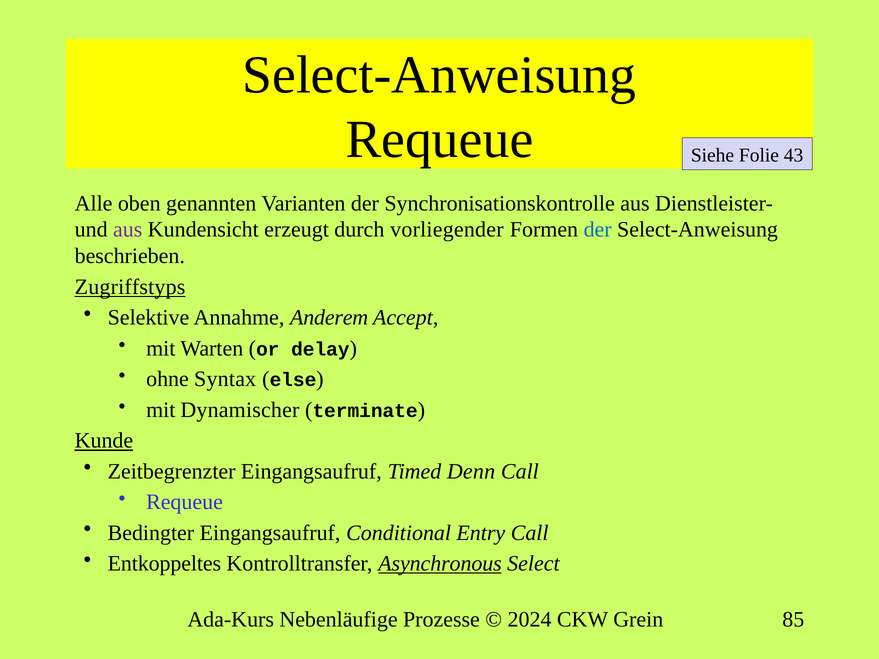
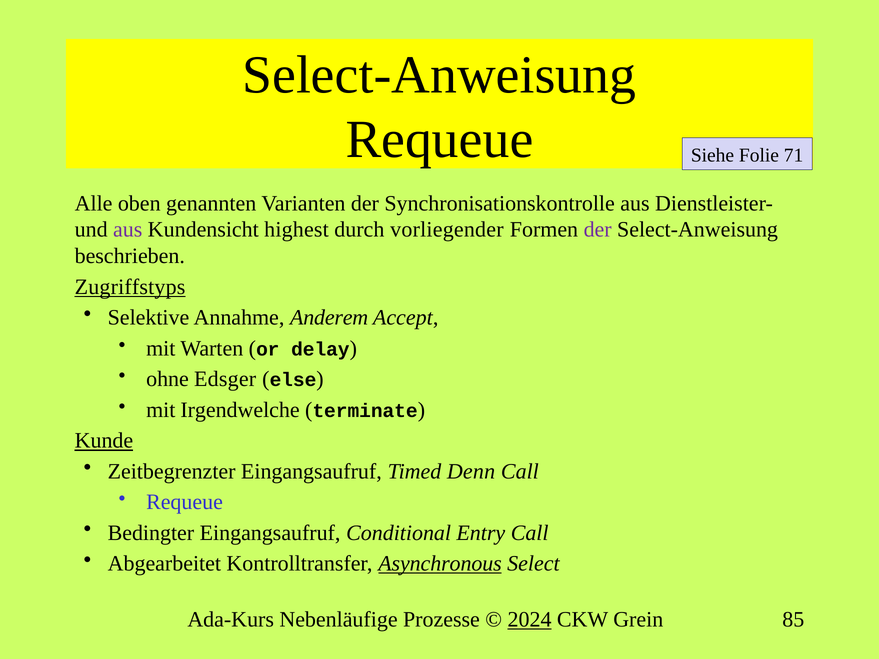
43: 43 -> 71 (794, 155)
erzeugt: erzeugt -> highest (297, 230)
der colour: blue -> purple (598, 230)
Syntax: Syntax -> Edsger (225, 379)
Dynamischer: Dynamischer -> Irgendwelche (240, 410)
Entkoppeltes: Entkoppeltes -> Abgearbeitet (164, 564)
2024 underline: none -> present (530, 620)
